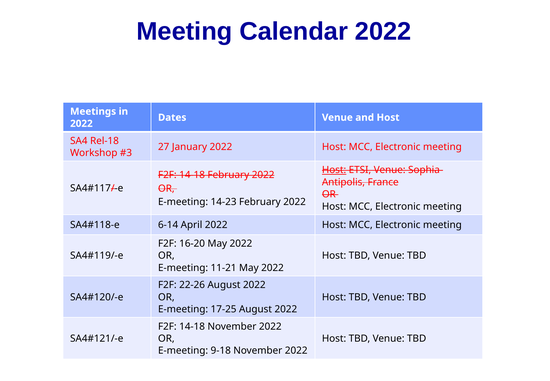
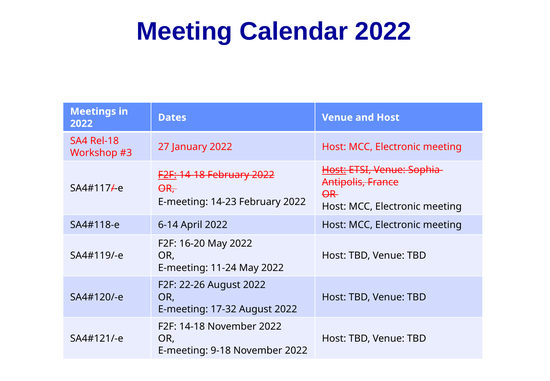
F2F underline: none -> present (167, 175)
11-21: 11-21 -> 11-24 (224, 268)
17-25: 17-25 -> 17-32 (224, 309)
